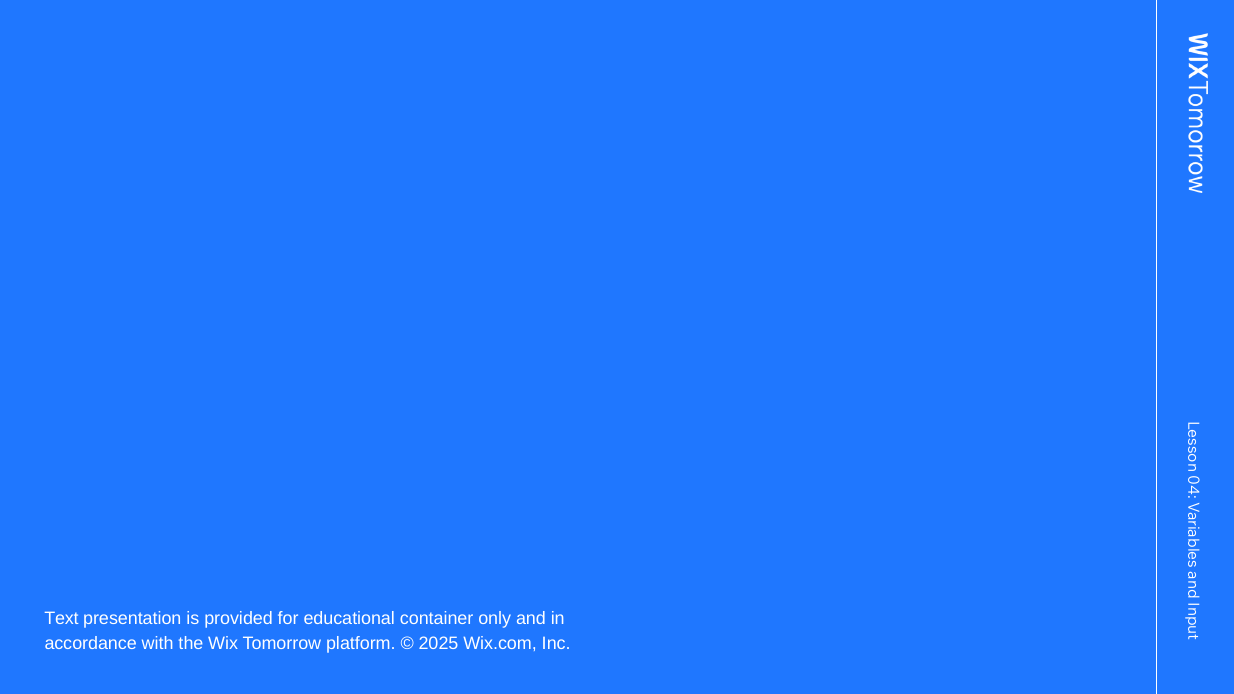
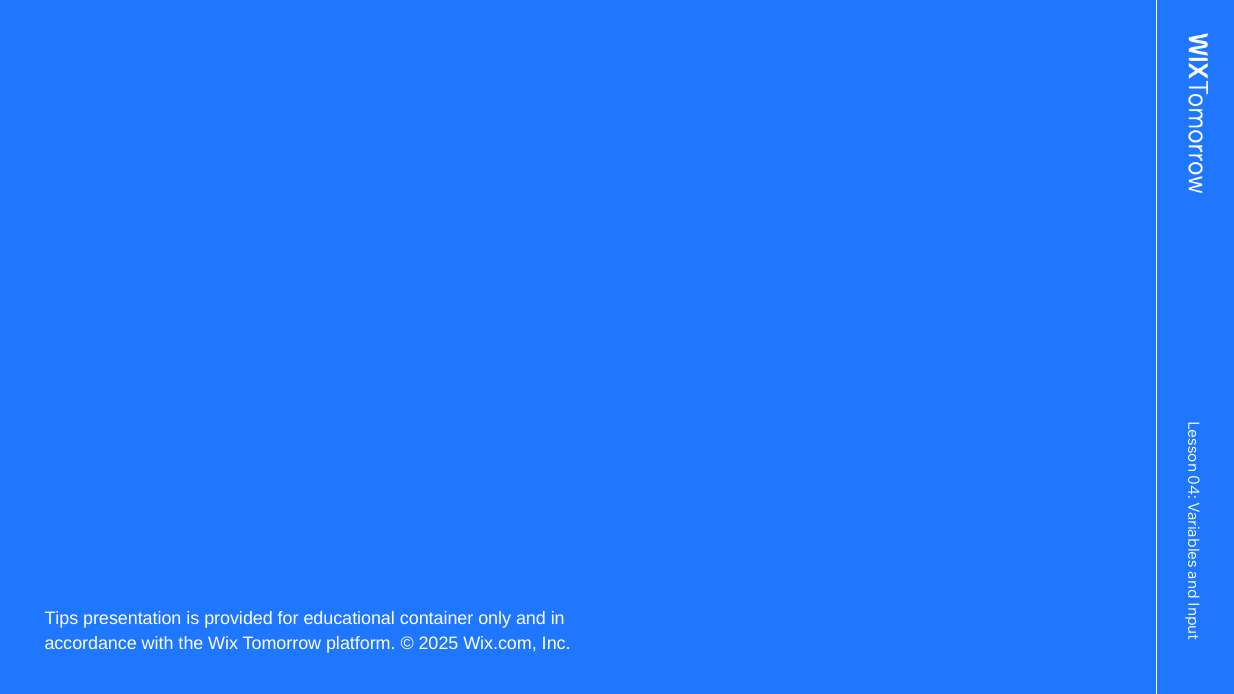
Text: Text -> Tips (61, 619)
